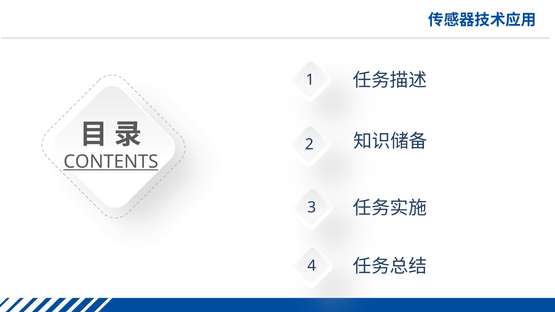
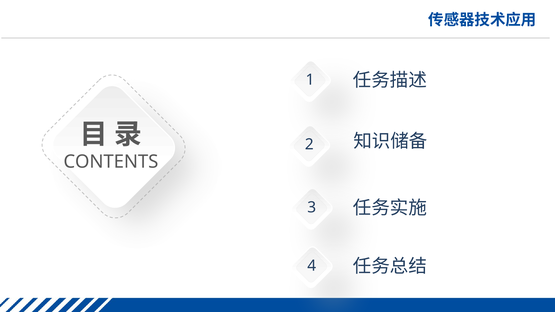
CONTENTS underline: present -> none (111, 162)
